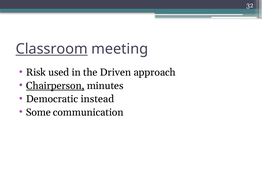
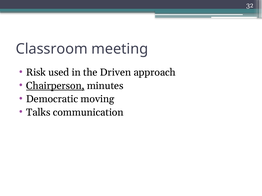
Classroom underline: present -> none (52, 49)
instead: instead -> moving (97, 99)
Some: Some -> Talks (38, 113)
